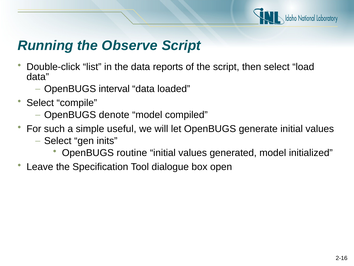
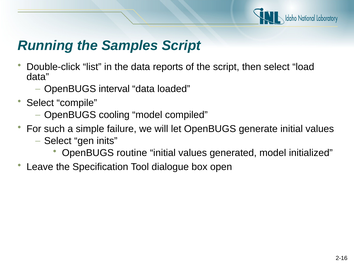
Observe: Observe -> Samples (130, 46)
denote: denote -> cooling (114, 115)
useful: useful -> failure (122, 129)
